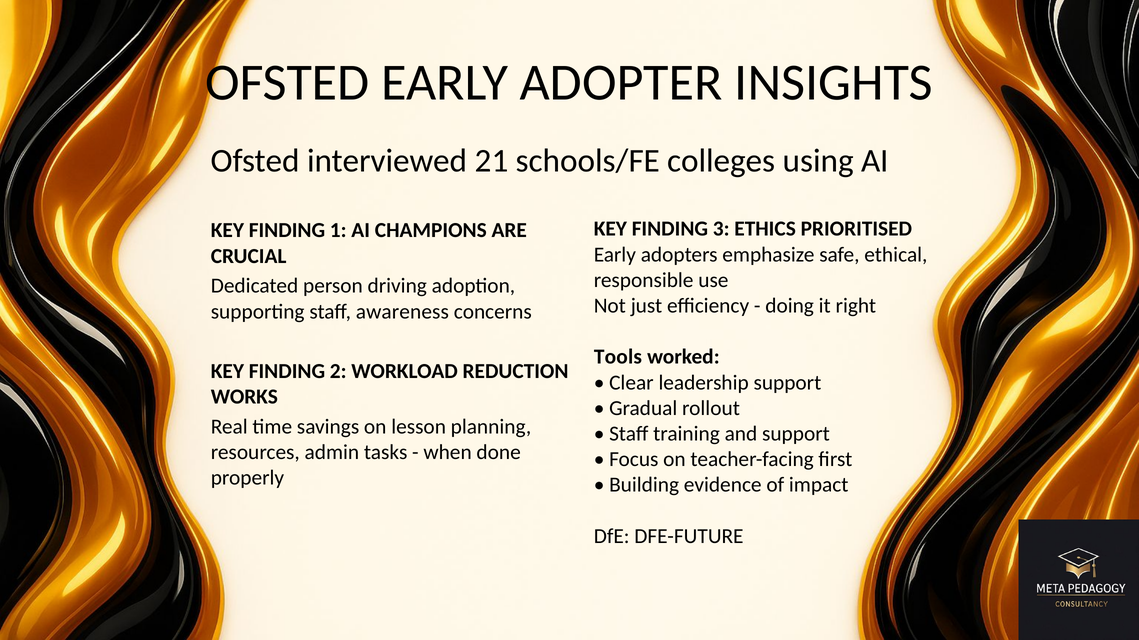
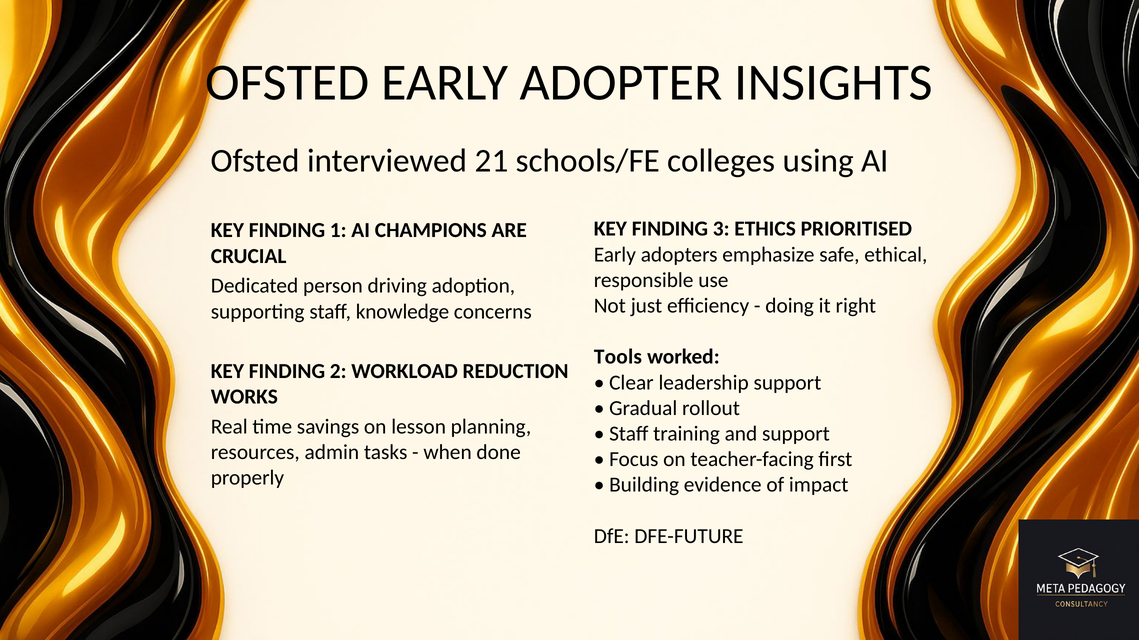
awareness: awareness -> knowledge (402, 312)
